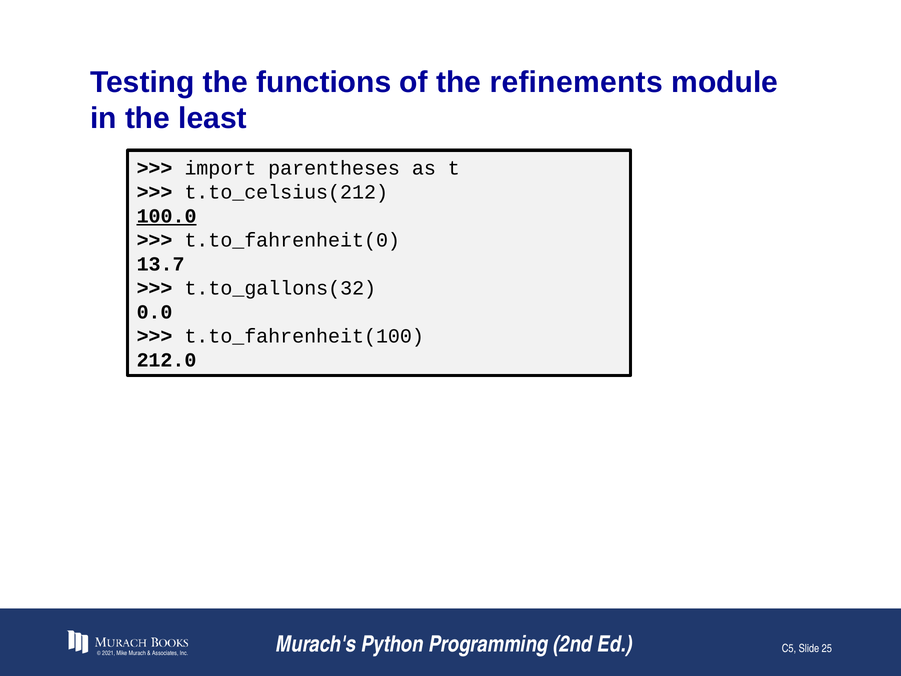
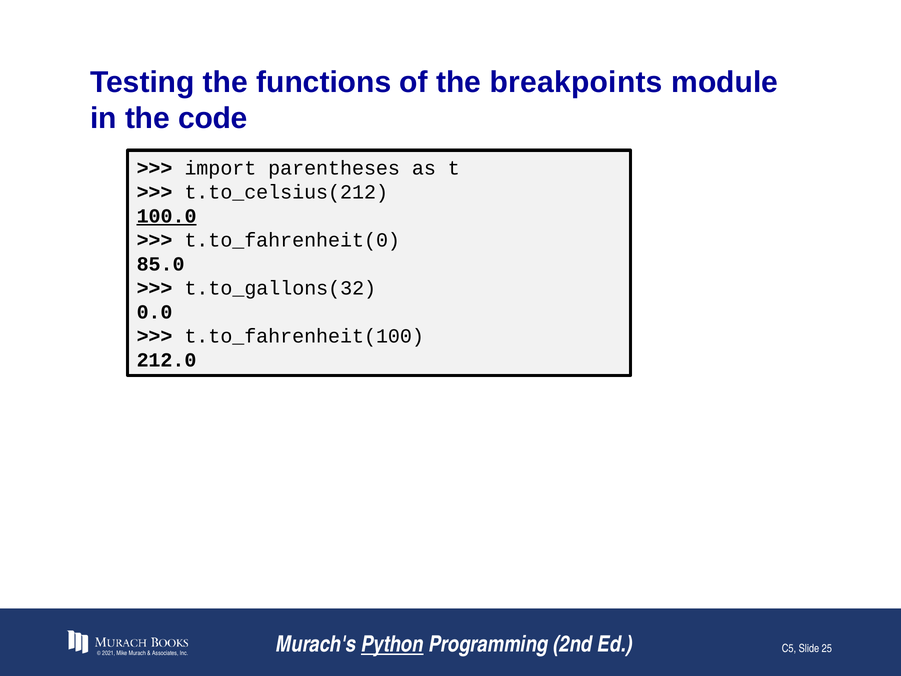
refinements: refinements -> breakpoints (576, 82)
least: least -> code (213, 118)
13.7: 13.7 -> 85.0 (161, 264)
Python underline: none -> present (392, 644)
